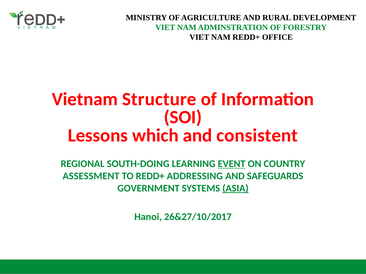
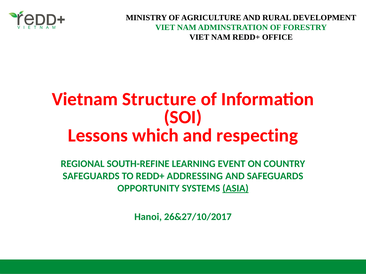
consistent: consistent -> respecting (257, 136)
SOUTH-DOING: SOUTH-DOING -> SOUTH-REFINE (138, 164)
EVENT underline: present -> none (232, 164)
ASSESSMENT: ASSESSMENT -> SAFEGUARDS (91, 176)
GOVERNMENT: GOVERNMENT -> OPPORTUNITY (148, 189)
